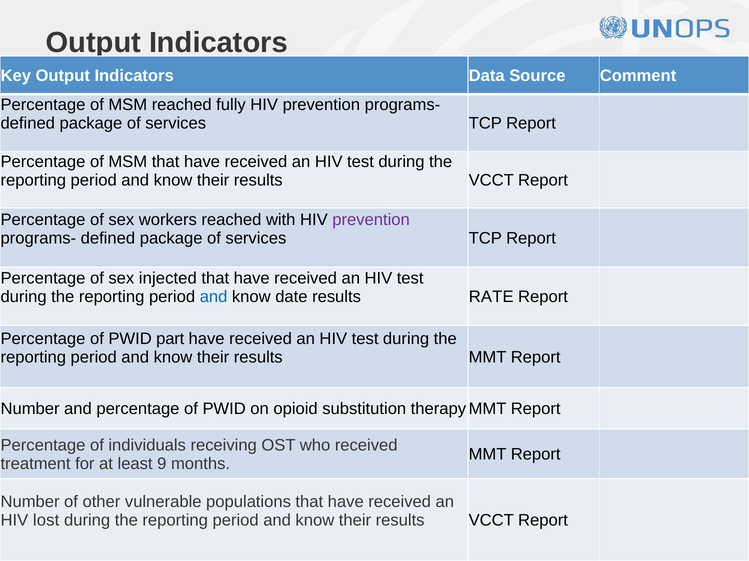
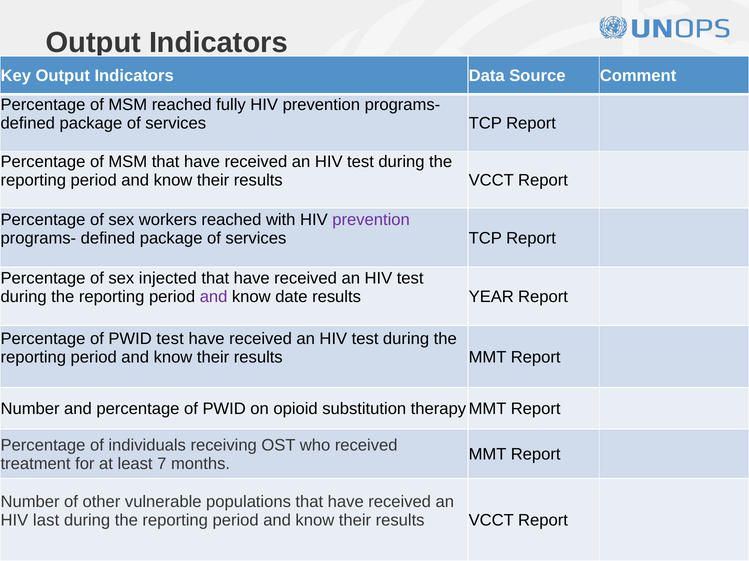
and colour: blue -> purple (214, 297)
RATE: RATE -> YEAR (491, 297)
PWID part: part -> test (170, 339)
9: 9 -> 7 (162, 464)
lost: lost -> last (46, 521)
